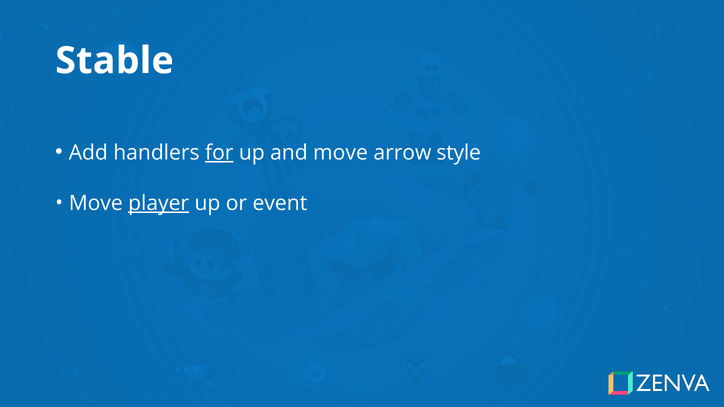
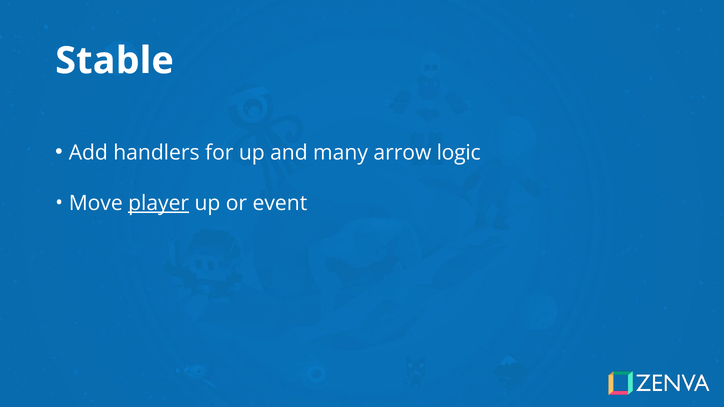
for underline: present -> none (219, 153)
and move: move -> many (341, 153)
style: style -> logic (459, 153)
